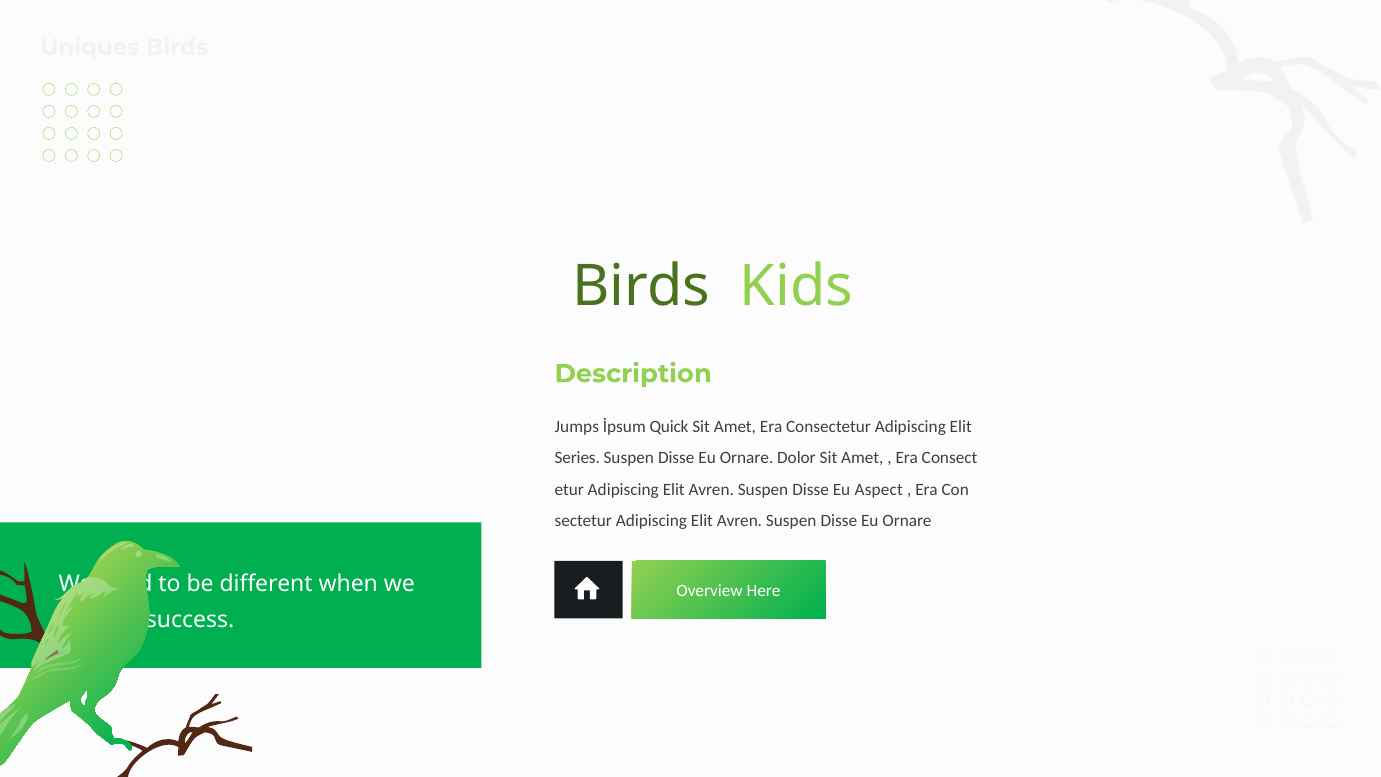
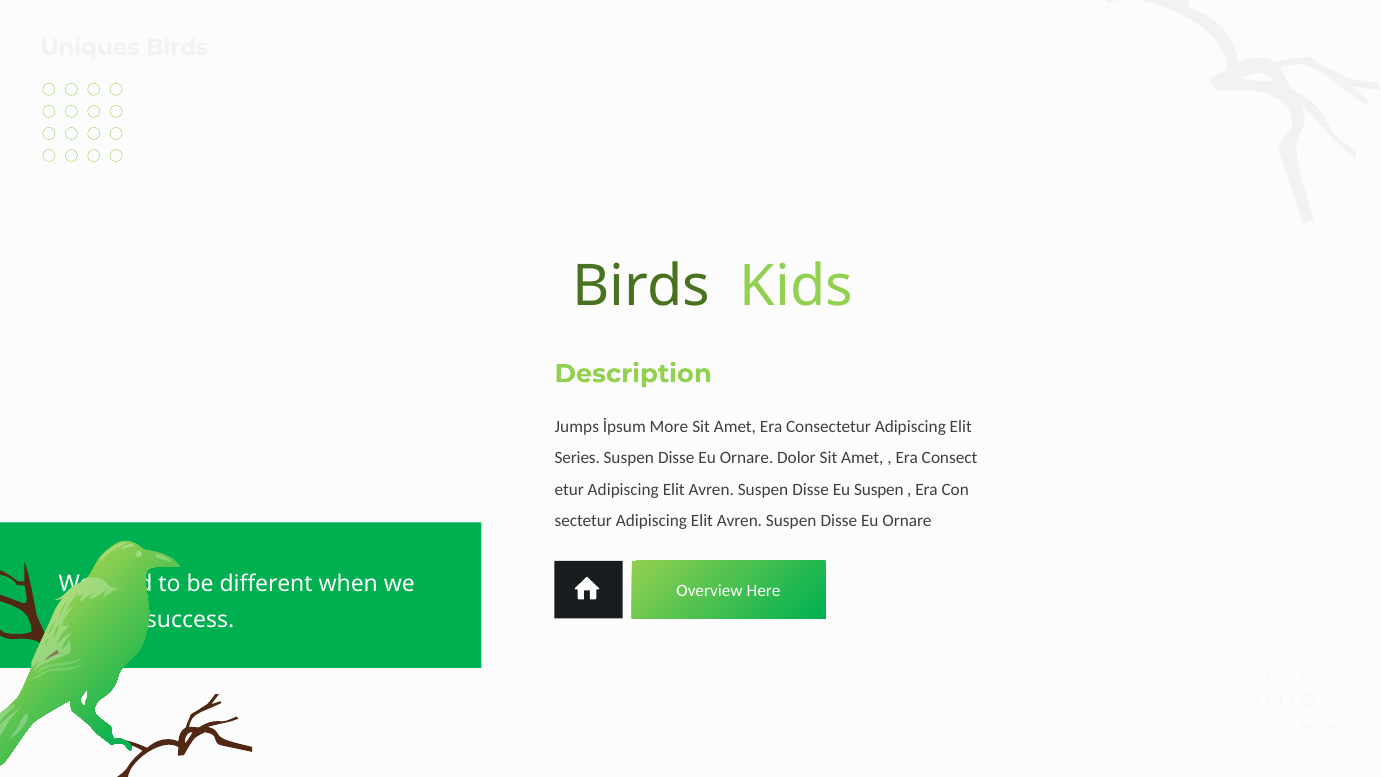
Quick: Quick -> More (669, 427)
Aspect: Aspect -> Suspen (879, 489)
